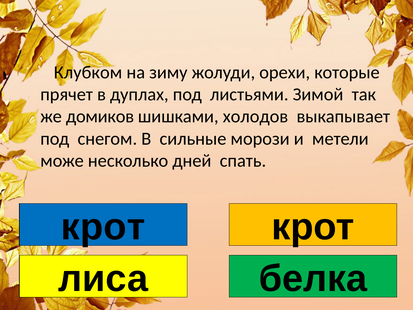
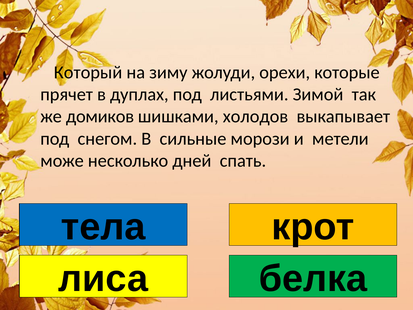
Клубком: Клубком -> Который (88, 72)
крот: крот -> тела (103, 227)
